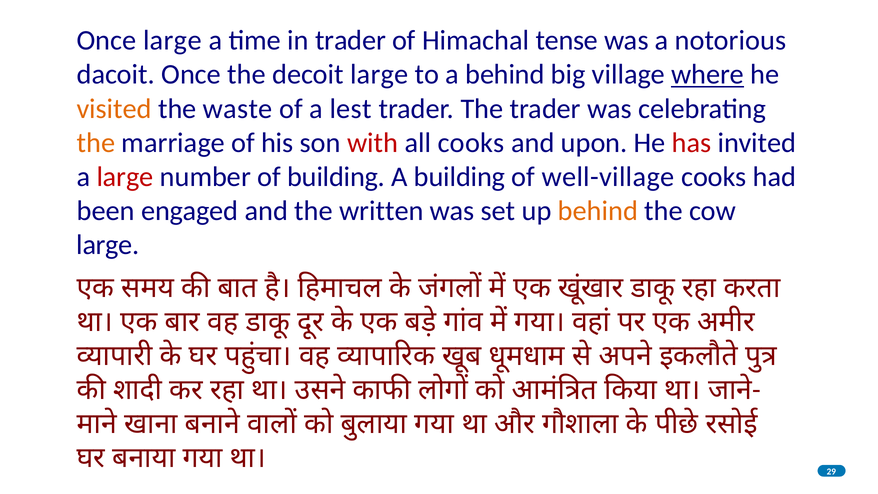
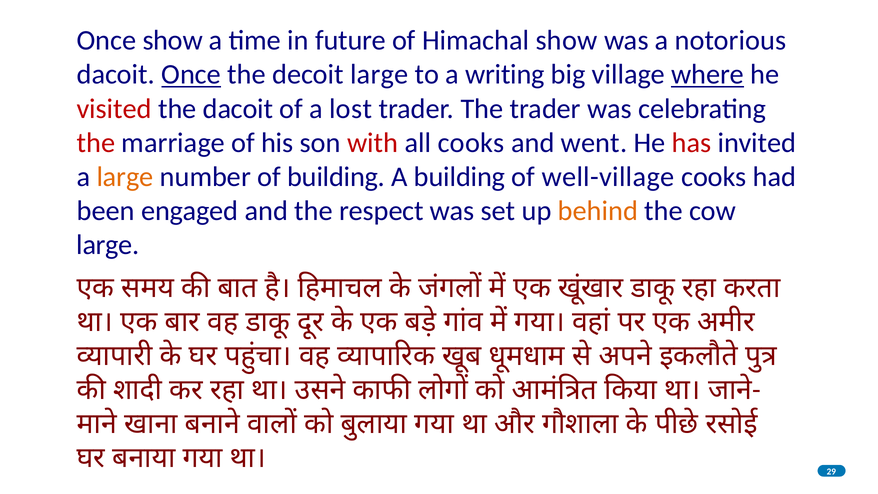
Once large: large -> show (173, 41)
in trader: trader -> future (351, 41)
Himachal tense: tense -> show (567, 41)
Once underline: none -> present (191, 75)
a behind: behind -> writing (505, 75)
visited colour: orange -> red (114, 109)
the waste: waste -> dacoit (238, 109)
lest: lest -> lost (351, 109)
the colour: orange -> red (96, 143)
upon: upon -> went (594, 143)
large colour: red -> orange (125, 177)
written: written -> respect (381, 211)
